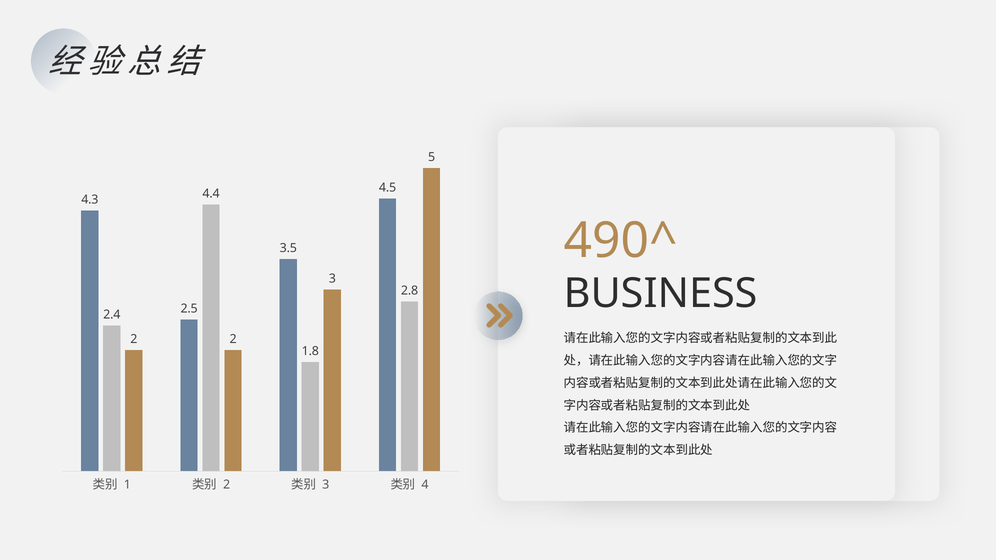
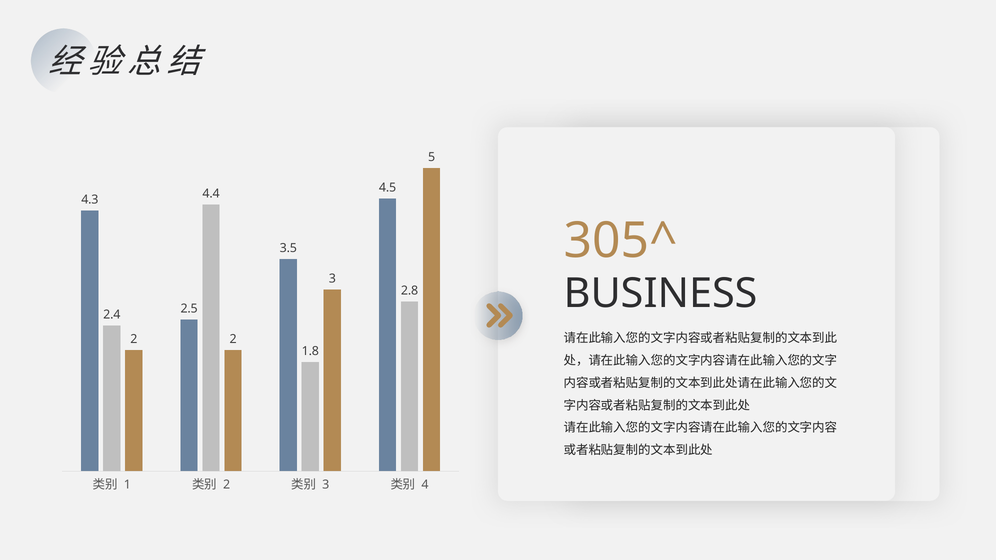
490^: 490^ -> 305^ (621, 241)
